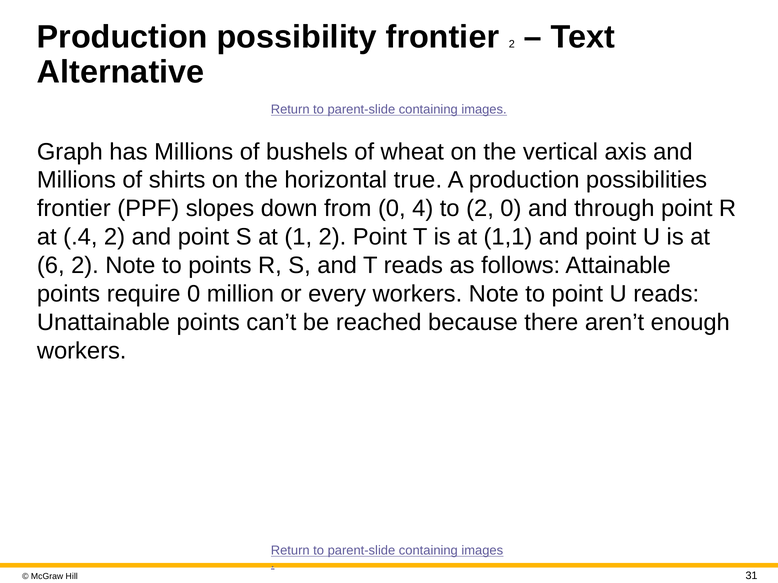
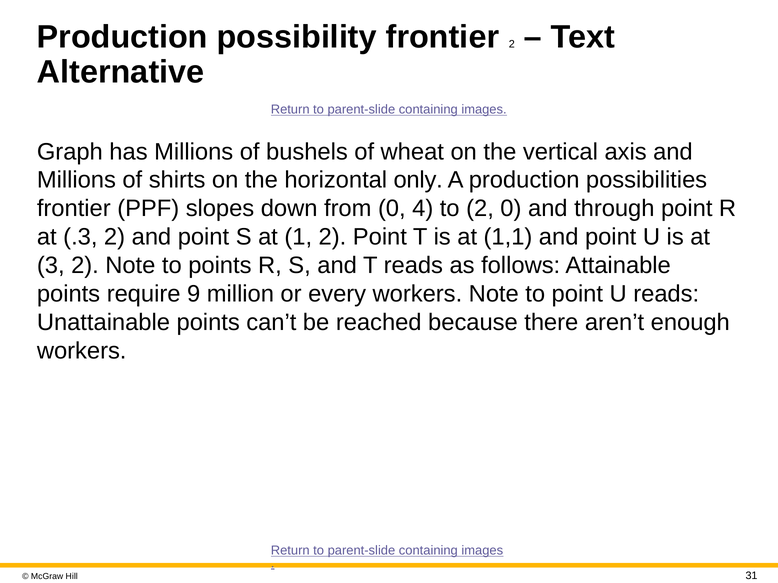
true: true -> only (418, 180)
.4: .4 -> .3 (80, 237)
6: 6 -> 3 (51, 266)
require 0: 0 -> 9 (194, 294)
